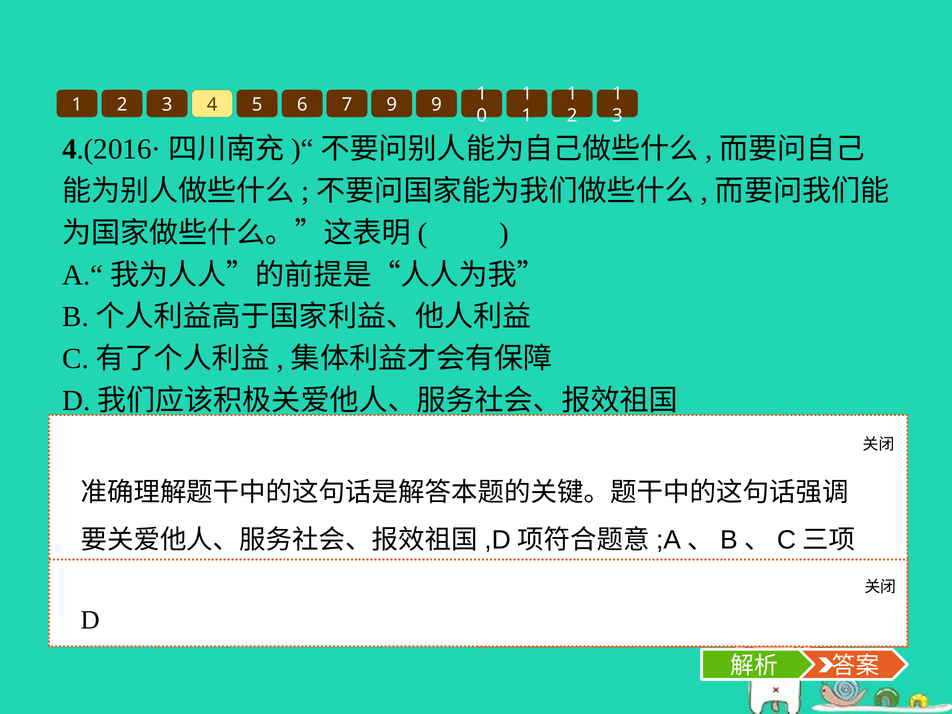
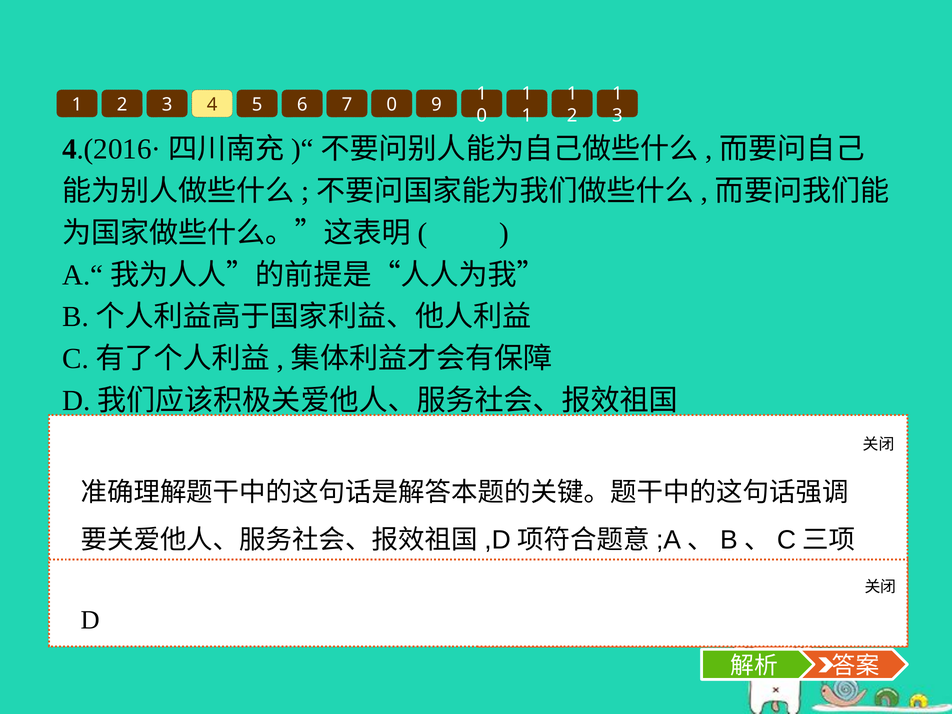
7 9: 9 -> 0 (392, 105)
